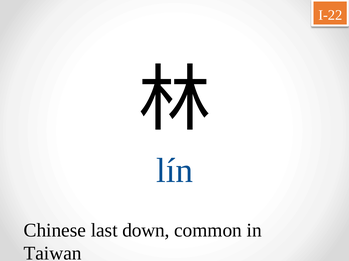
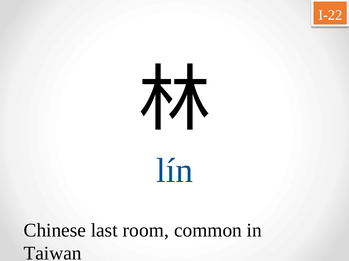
down: down -> room (146, 231)
